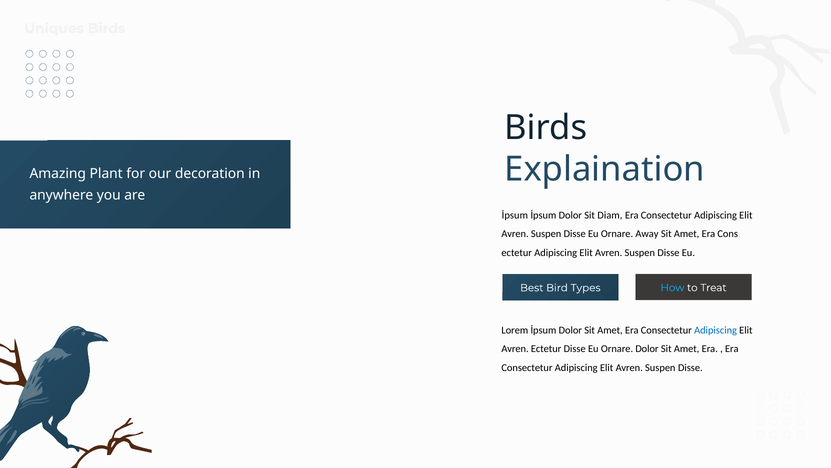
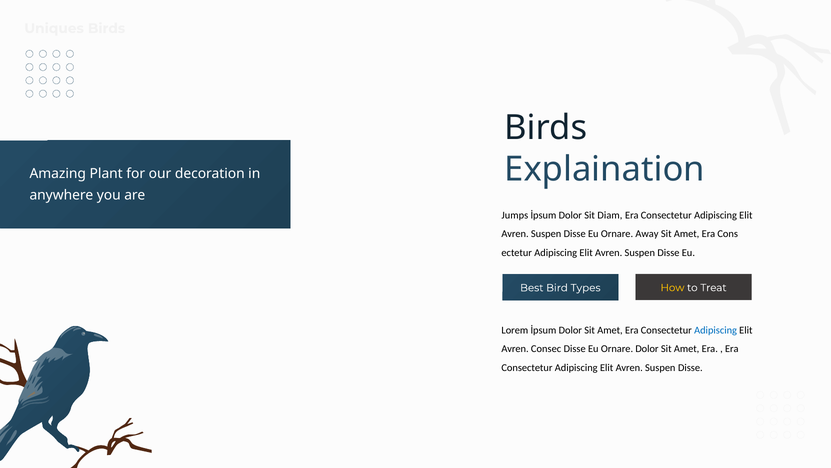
İpsum: İpsum -> Jumps (515, 215)
How colour: light blue -> yellow (672, 287)
Avren Ectetur: Ectetur -> Consec (546, 349)
